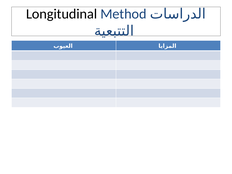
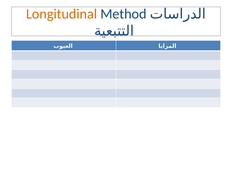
Longitudinal colour: black -> orange (62, 14)
